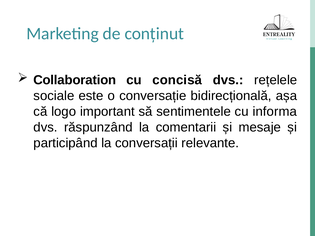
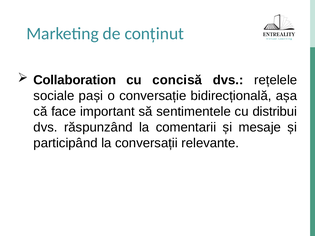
este: este -> pași (91, 96)
logo: logo -> face (64, 112)
informa: informa -> distribui (275, 112)
